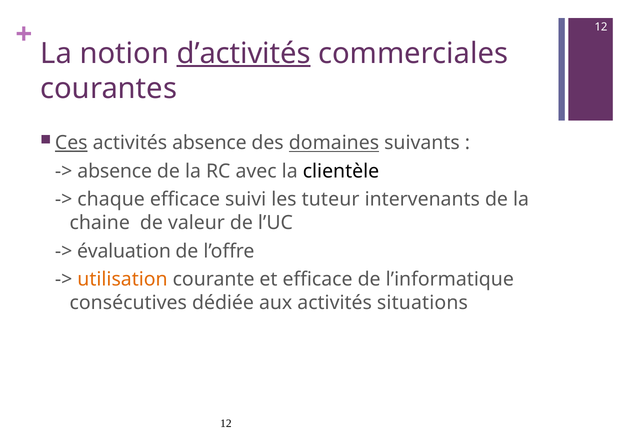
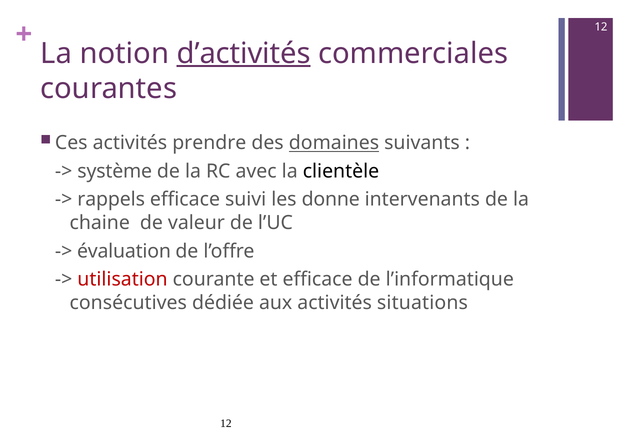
Ces underline: present -> none (71, 143)
activités absence: absence -> prendre (209, 143)
absence: absence -> système (115, 171)
chaque: chaque -> rappels (111, 199)
tuteur: tuteur -> donne (331, 199)
utilisation colour: orange -> red (122, 279)
